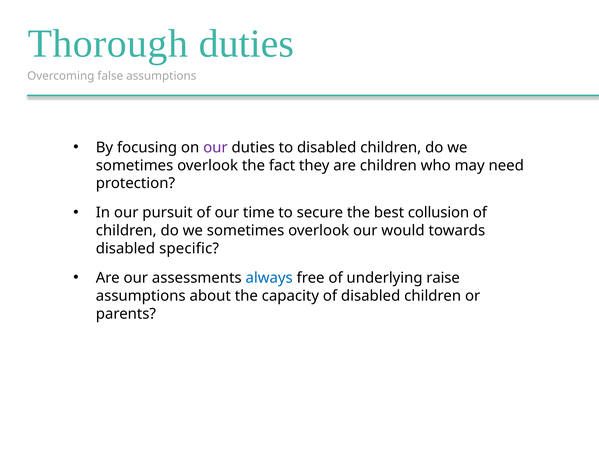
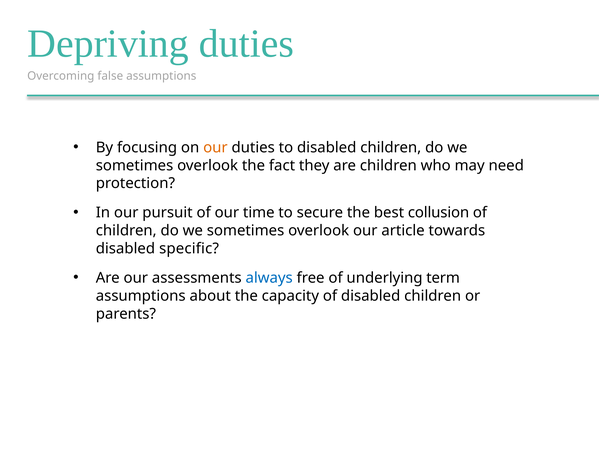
Thorough: Thorough -> Depriving (108, 44)
our colour: purple -> orange (215, 148)
would: would -> article (403, 231)
raise: raise -> term (443, 278)
